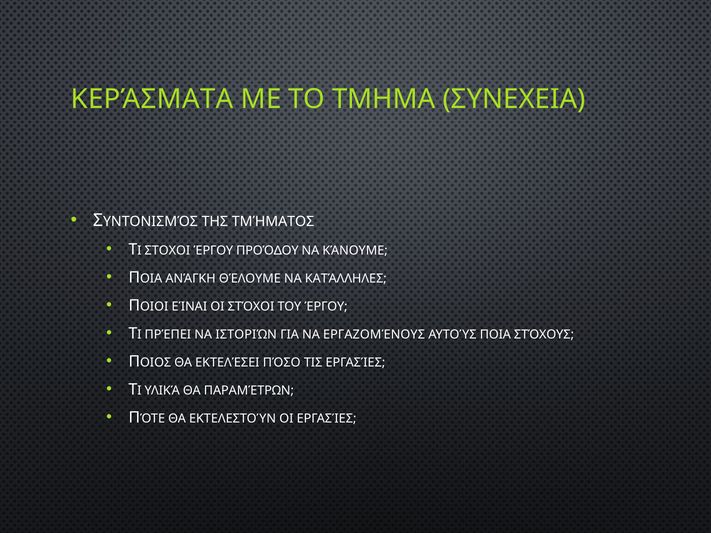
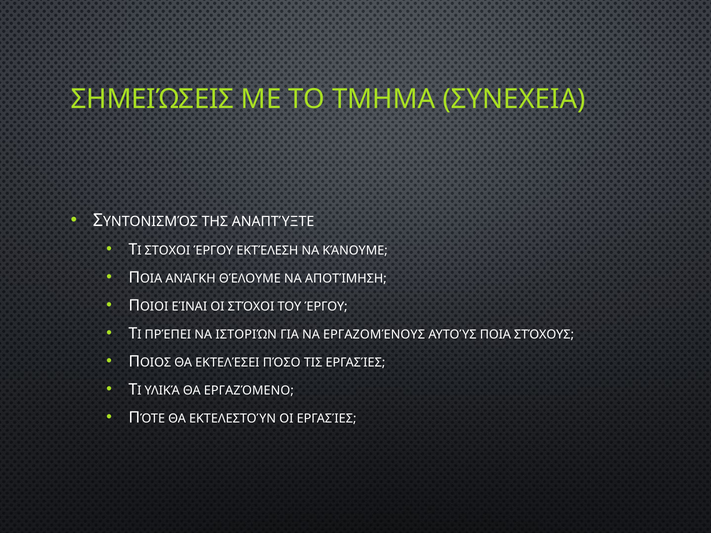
ΚΕΡΆΣΜΑΤΑ: ΚΕΡΆΣΜΑΤΑ -> ΣΗΜΕΙΏΣΕΙΣ (152, 99)
ΤΜΉΜΑΤΟΣ: ΤΜΉΜΑΤΟΣ -> ΑΝΑΠΤΎΞΤΕ (273, 222)
ΠΡΟΌΔΟΥ: ΠΡΟΌΔΟΥ -> ΕΚΤΈΛΕΣΗ (267, 251)
ΚΑΤΆΛΛΗΛΕΣ: ΚΑΤΆΛΛΗΛΕΣ -> ΑΠΟΤΊΜΗΣΗ (346, 279)
ΠΑΡΑΜΈΤΡΩΝ: ΠΑΡΑΜΈΤΡΩΝ -> ΕΡΓΑΖΌΜΕΝΟ (249, 391)
